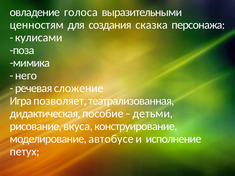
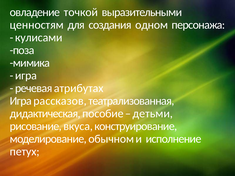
голоса: голоса -> точкой (81, 12)
сказка: сказка -> одном (152, 25)
него: него -> игра (26, 76)
сложение: сложение -> атрибутах (79, 88)
позволяет: позволяет -> рассказов (60, 101)
автобусе: автобусе -> обычном (111, 139)
